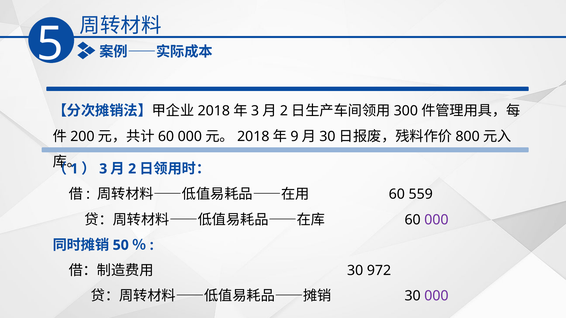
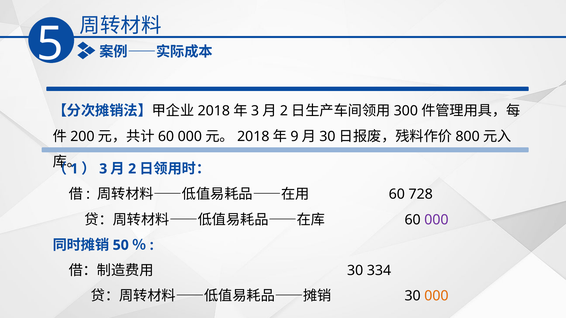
559: 559 -> 728 (421, 194)
972: 972 -> 334 (379, 271)
000 colour: purple -> orange (436, 296)
